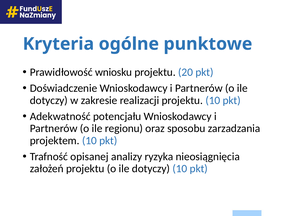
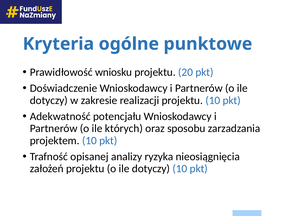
regionu: regionu -> których (124, 128)
